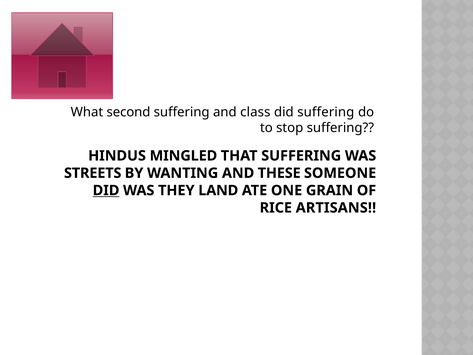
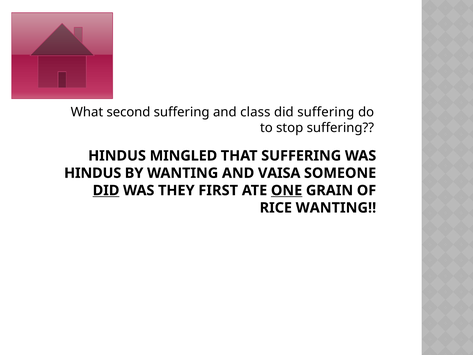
STREETS: STREETS -> HINDUS (93, 173)
THESE: THESE -> VAISA (279, 173)
LAND: LAND -> FIRST (218, 190)
ONE underline: none -> present (287, 190)
RICE ARTISANS: ARTISANS -> WANTING (336, 208)
